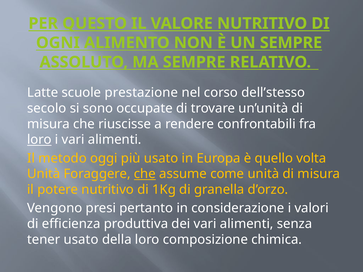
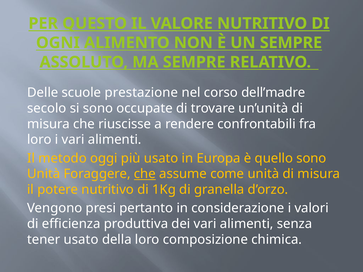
Latte: Latte -> Delle (43, 93)
dell’stesso: dell’stesso -> dell’madre (273, 93)
loro underline: present -> none (39, 140)
quello volta: volta -> sono (311, 158)
